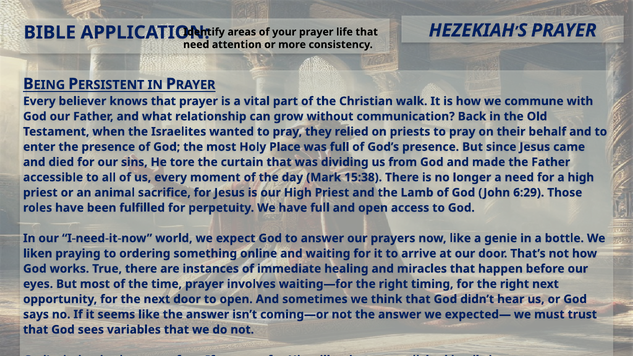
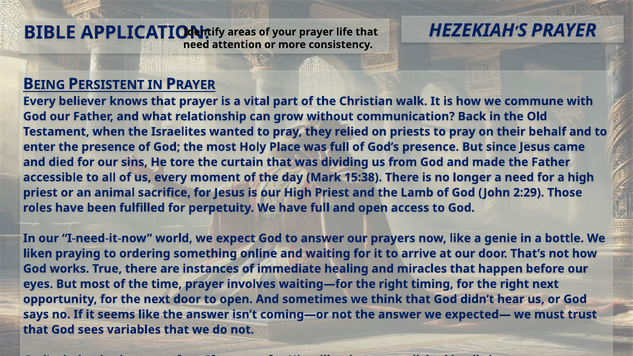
6:29: 6:29 -> 2:29 (529, 193)
